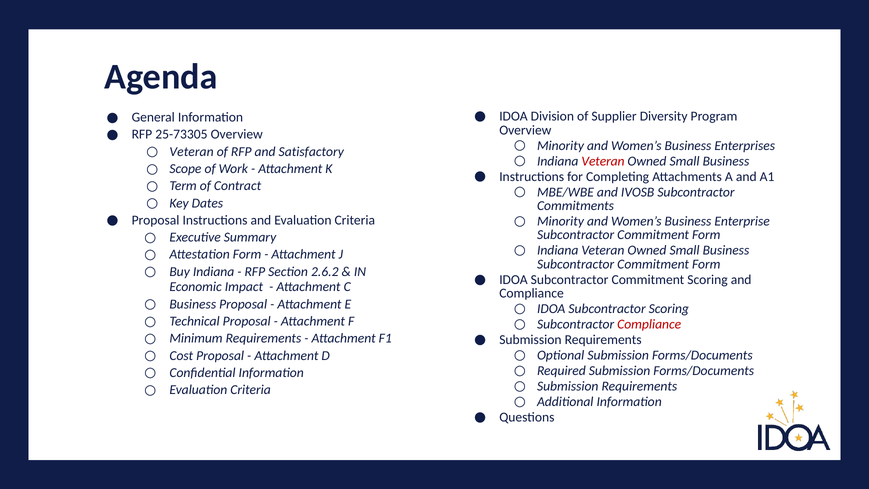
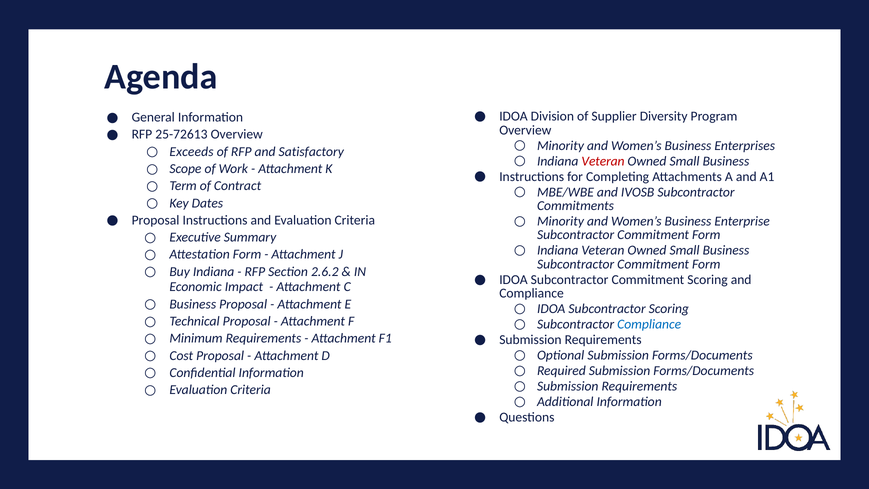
25-73305: 25-73305 -> 25-72613 (181, 134)
Veteran: Veteran -> Exceeds (192, 152)
Compliance colour: red -> blue (649, 324)
